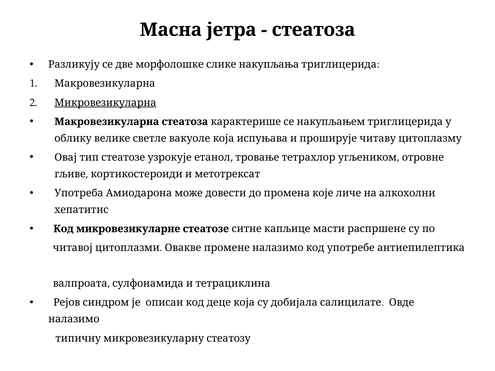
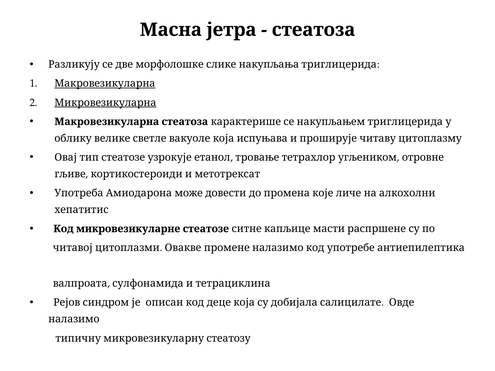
Макровезикуларна underline: none -> present (105, 84)
